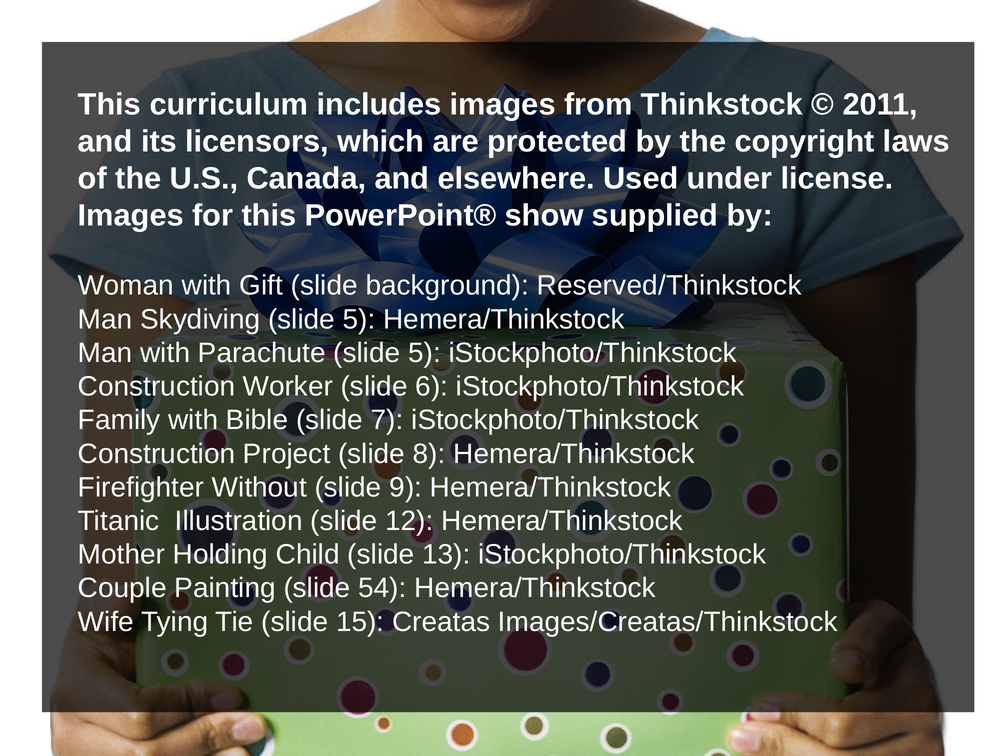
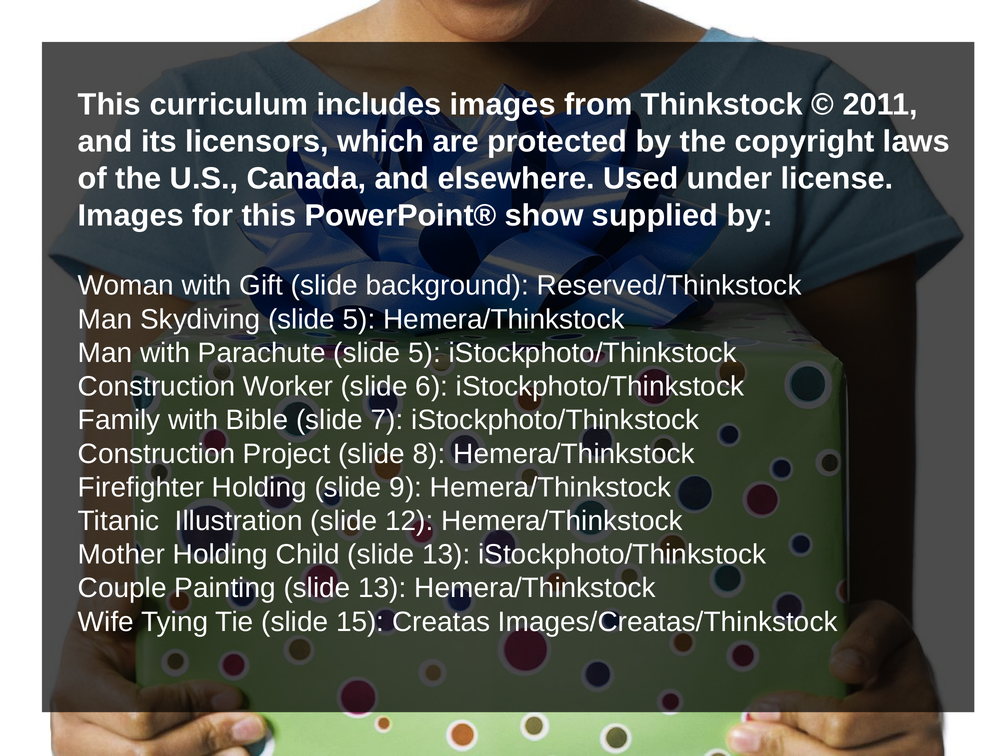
Firefighter Without: Without -> Holding (259, 487)
Painting slide 54: 54 -> 13 (382, 588)
